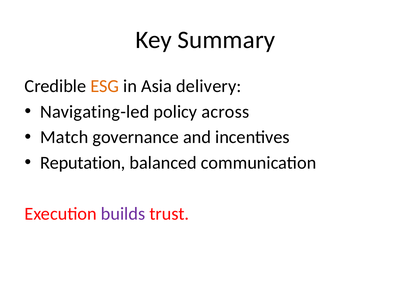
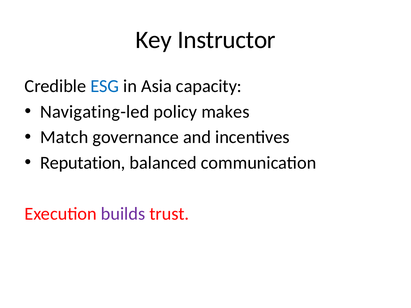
Summary: Summary -> Instructor (227, 40)
ESG colour: orange -> blue (105, 86)
delivery: delivery -> capacity (209, 86)
across: across -> makes (225, 112)
